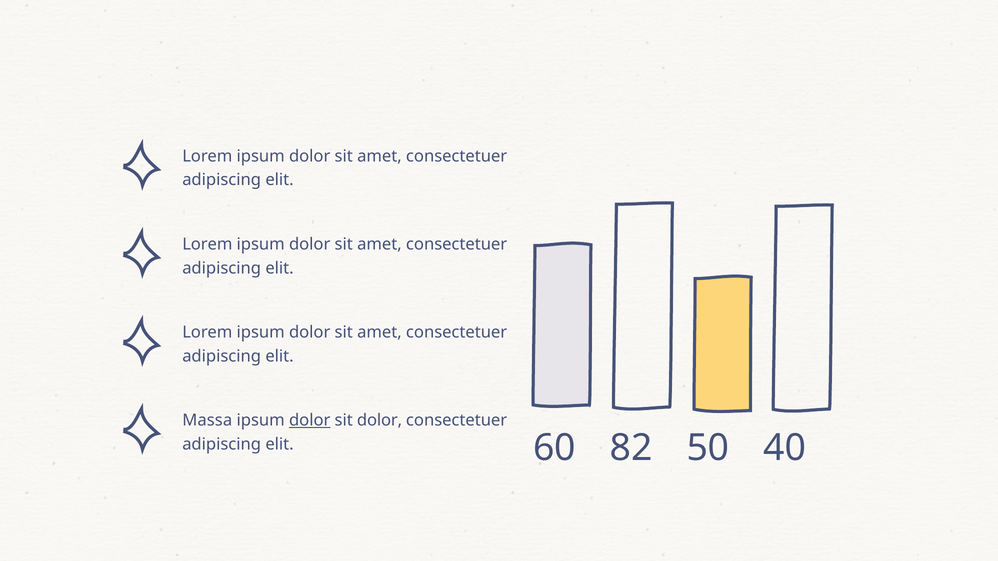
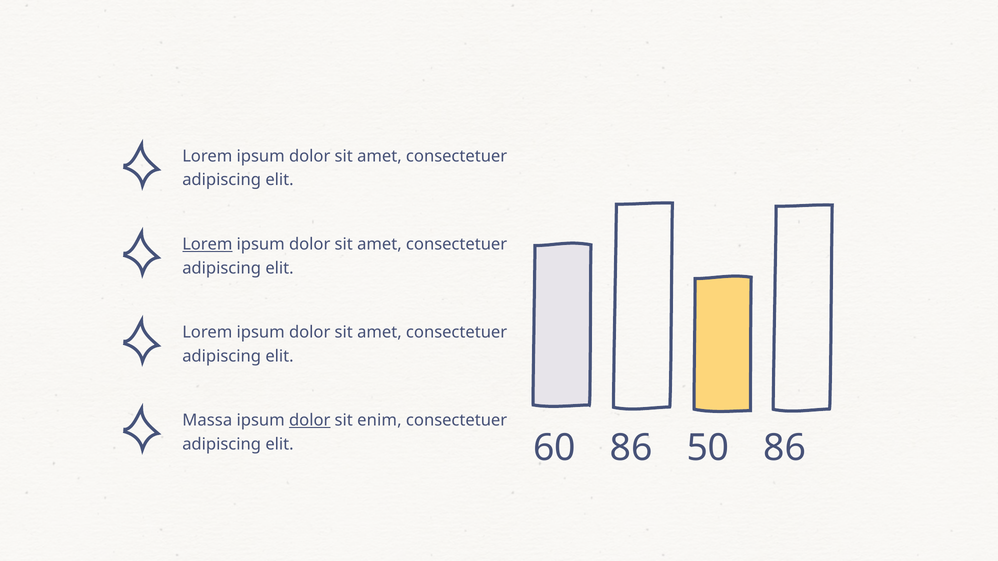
Lorem underline: none -> present (207, 244)
sit dolor: dolor -> enim (379, 420)
60 82: 82 -> 86 (631, 448)
50 40: 40 -> 86 (785, 448)
